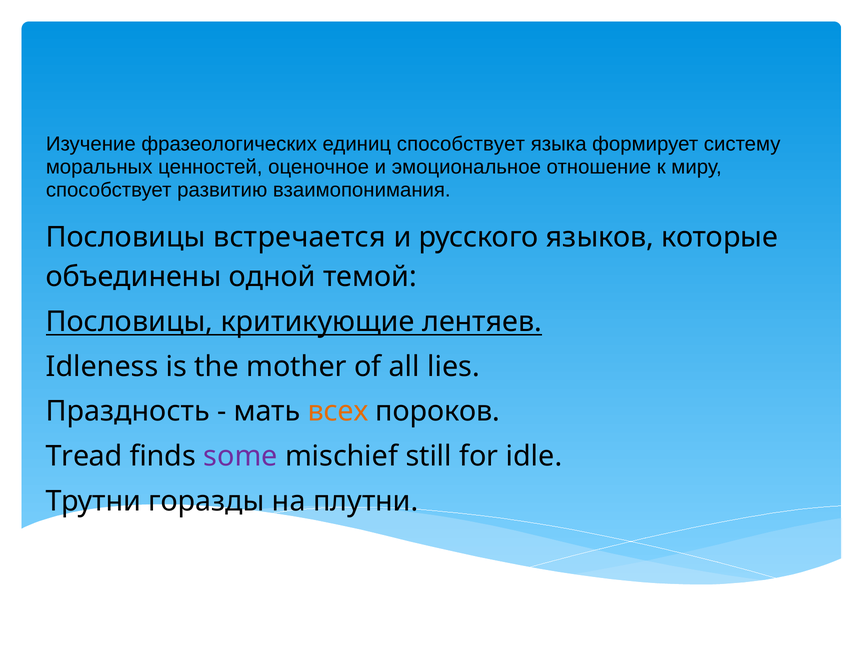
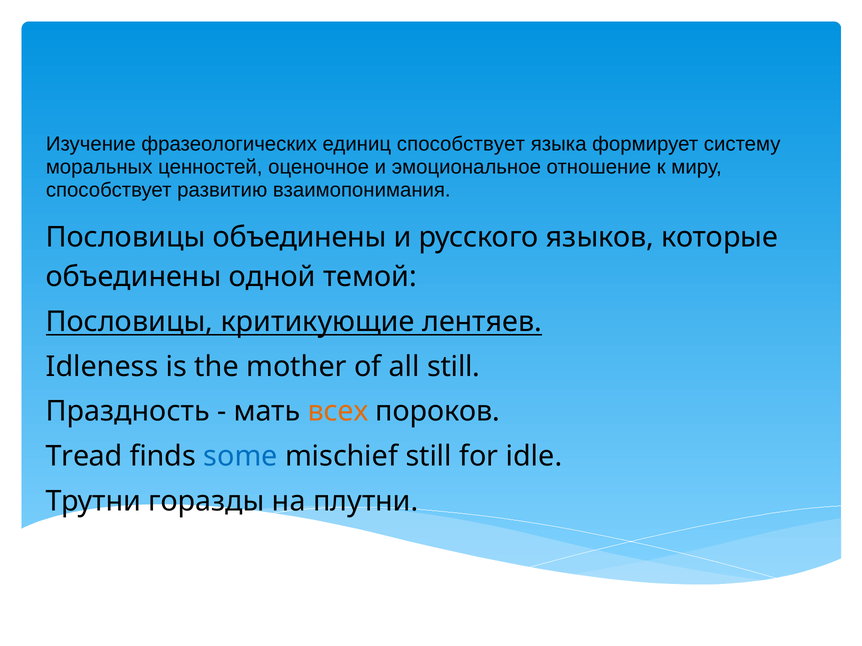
Пословицы встречается: встречается -> объединены (300, 238)
all lies: lies -> still (454, 367)
some colour: purple -> blue (240, 457)
